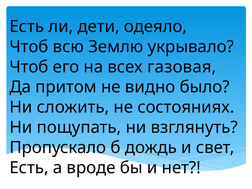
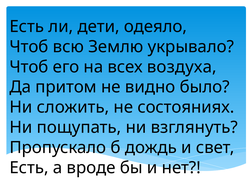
газовая: газовая -> воздуха (182, 67)
